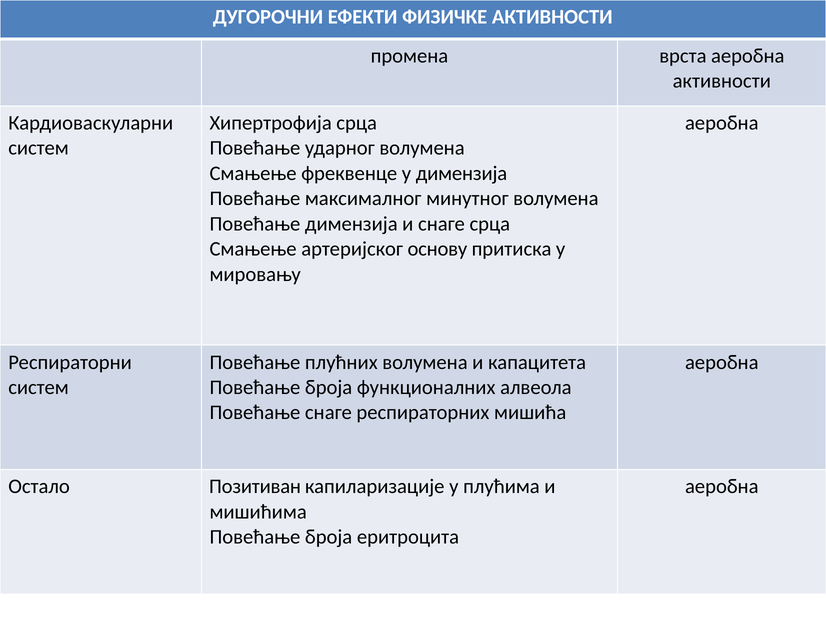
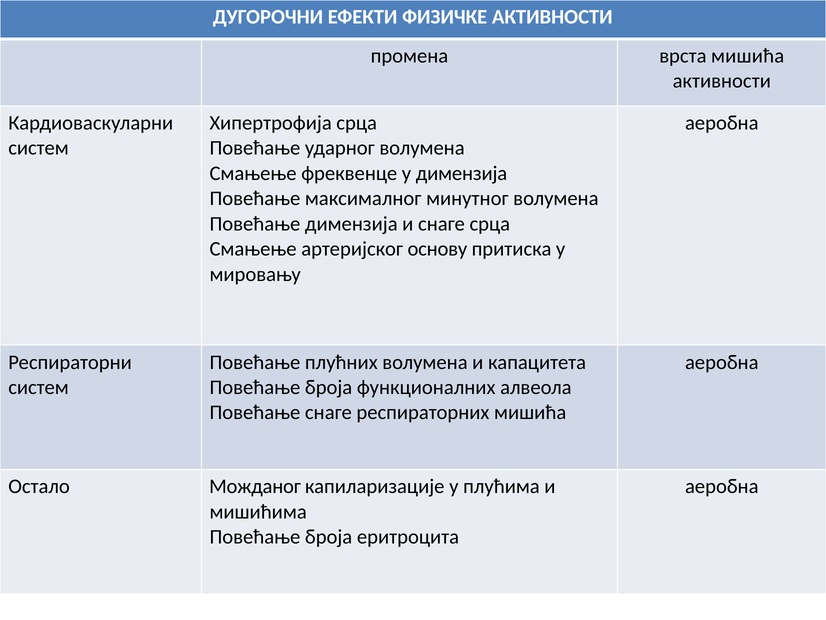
врста аеробна: аеробна -> мишића (748, 56)
Позитиван: Позитиван -> Можданог (255, 486)
